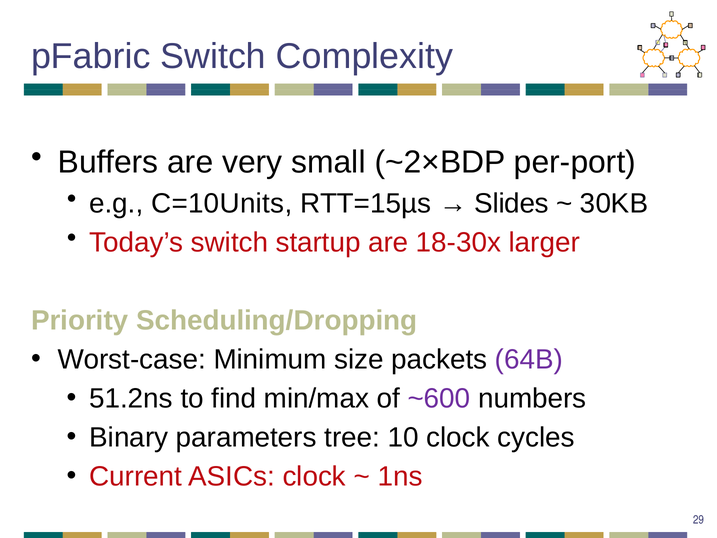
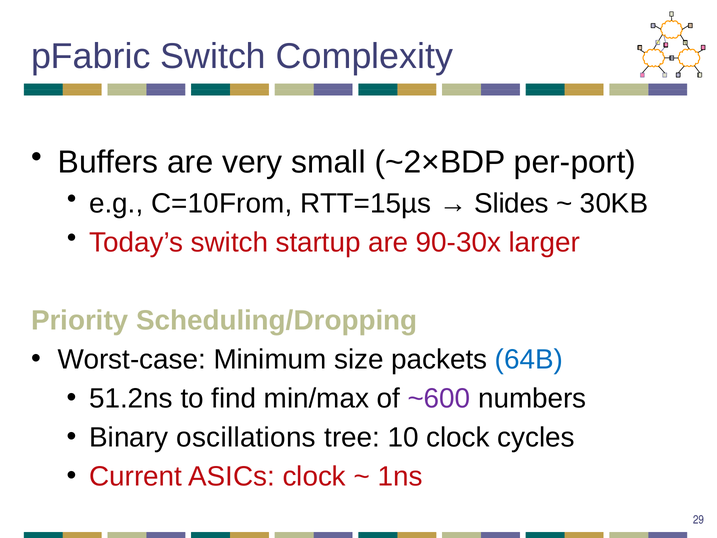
C=10Units: C=10Units -> C=10From (222, 203)
18-30x: 18-30x -> 90-30x (459, 242)
64B colour: purple -> blue (529, 360)
parameters: parameters -> oscillations (246, 438)
